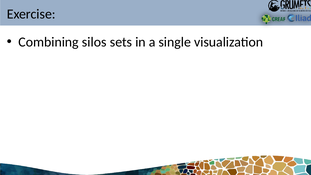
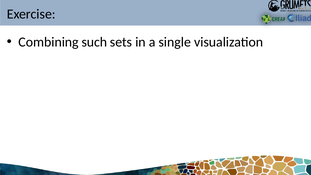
silos: silos -> such (94, 42)
